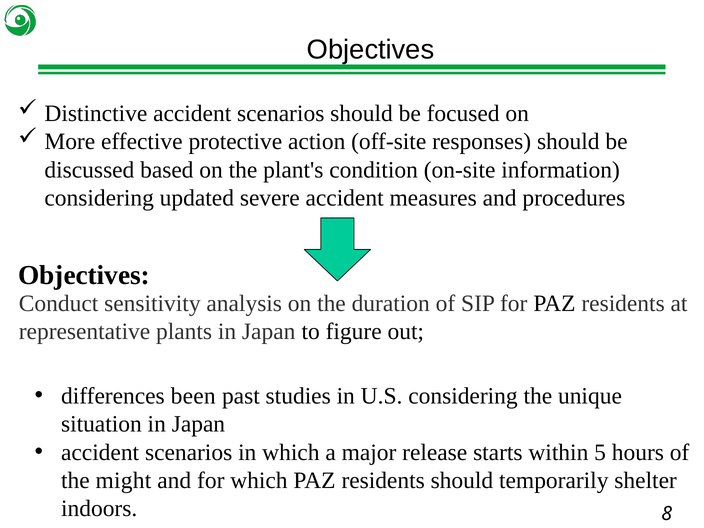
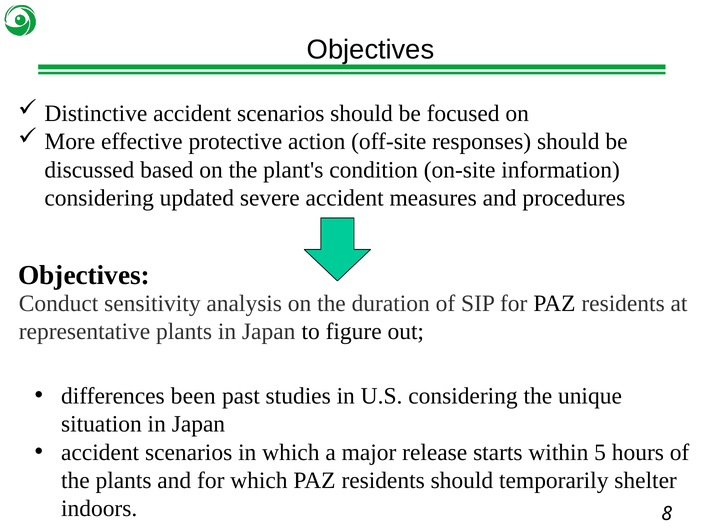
the might: might -> plants (124, 480)
